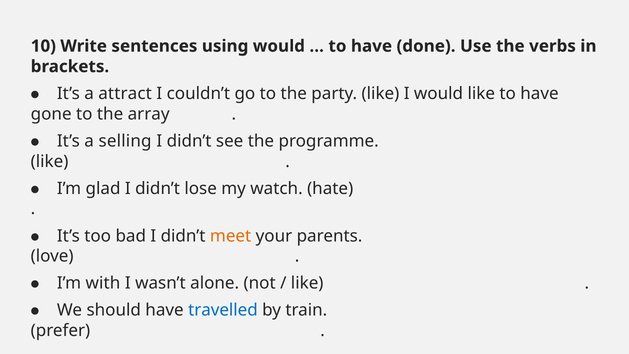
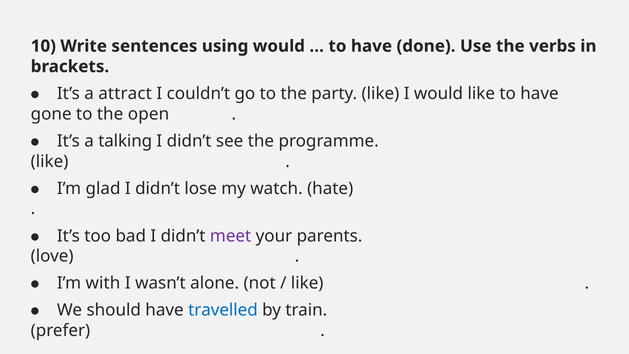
array: array -> open (149, 114)
selling: selling -> talking (125, 141)
meet colour: orange -> purple (231, 236)
